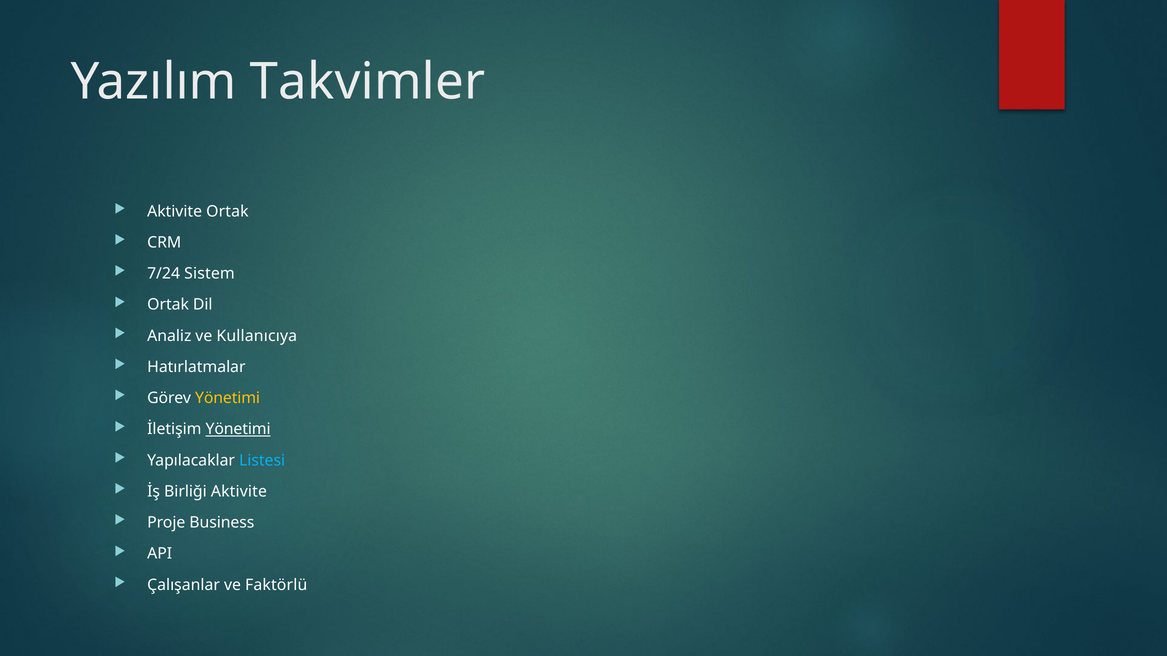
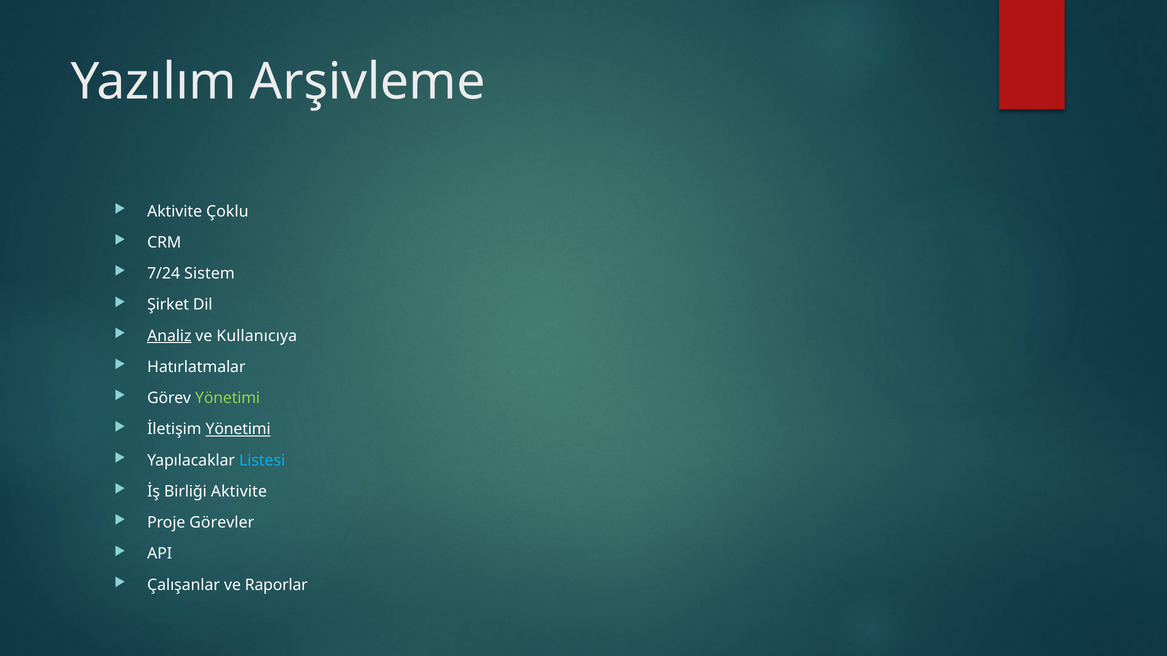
Takvimler: Takvimler -> Arşivleme (368, 82)
Aktivite Ortak: Ortak -> Çoklu (227, 211)
Ortak: Ortak -> Şirket (168, 305)
Analiz underline: none -> present (169, 336)
Yönetimi colour: yellow -> light green (228, 398)
Business: Business -> Görevler (222, 523)
Faktörlü: Faktörlü -> Raporlar (276, 585)
